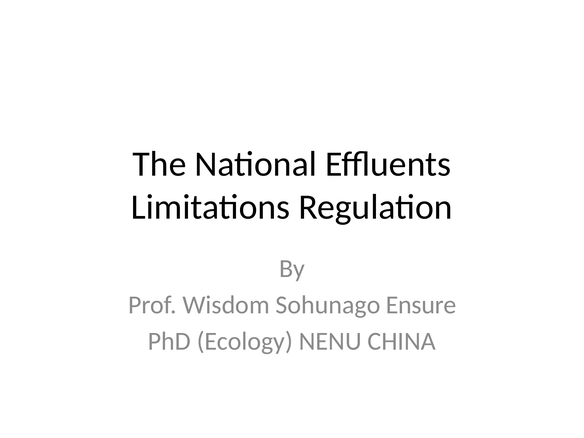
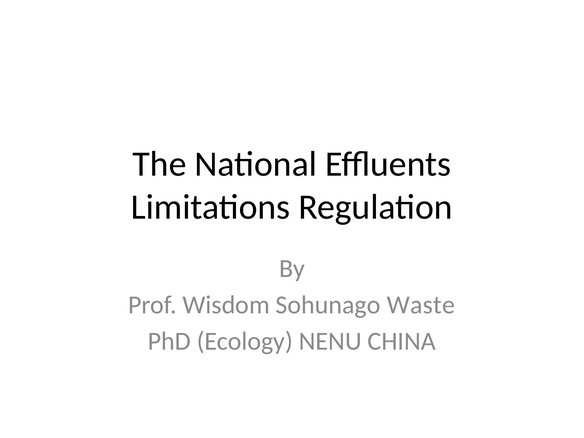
Ensure: Ensure -> Waste (421, 305)
